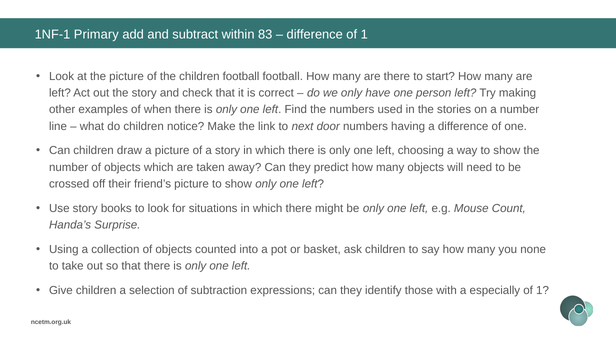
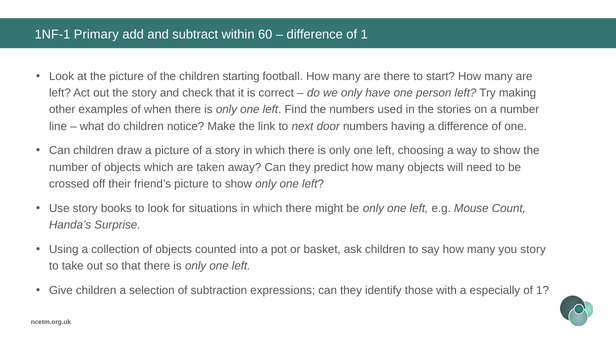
83: 83 -> 60 (265, 34)
children football: football -> starting (241, 76)
you none: none -> story (533, 249)
